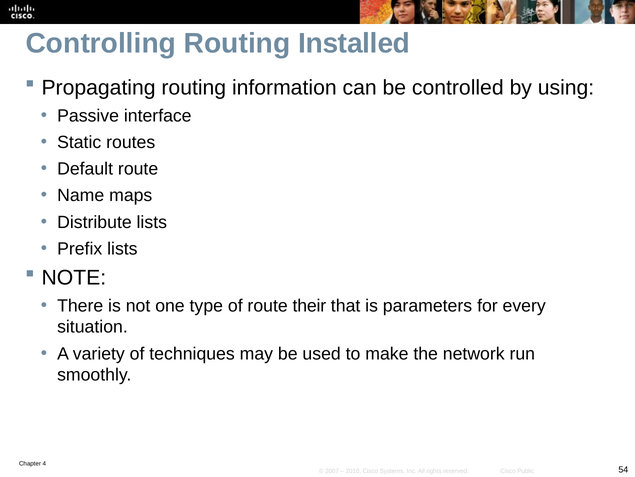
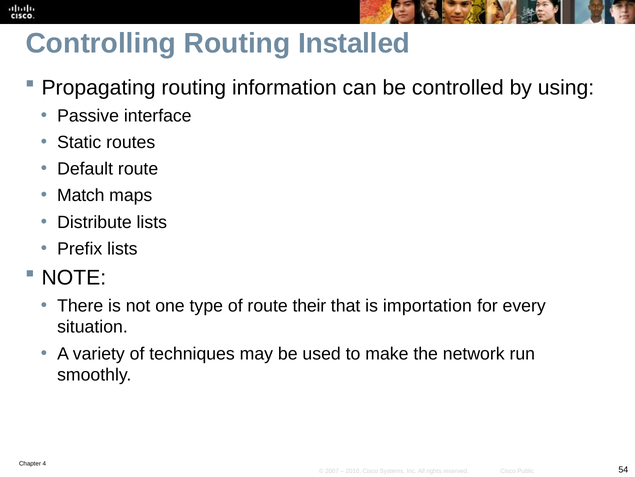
Name: Name -> Match (81, 195)
parameters: parameters -> importation (427, 305)
